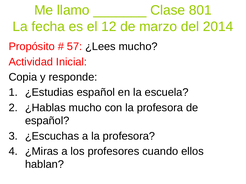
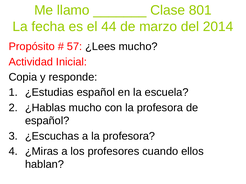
12: 12 -> 44 (109, 27)
